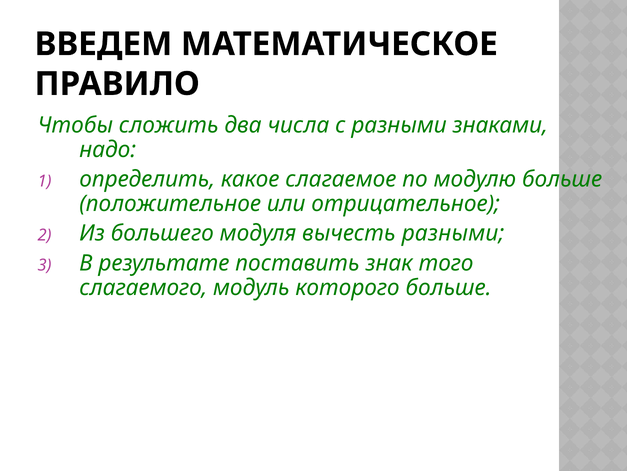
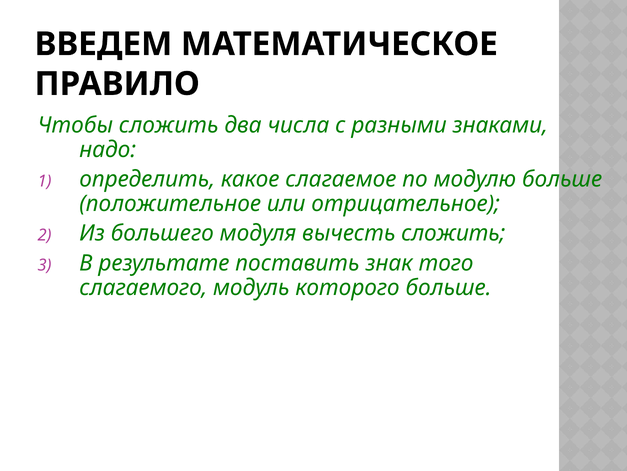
вычесть разными: разными -> сложить (453, 233)
